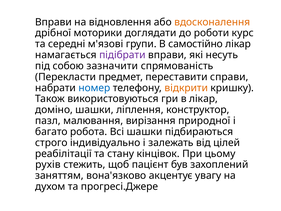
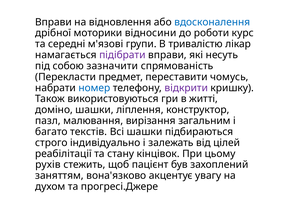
вдосконалення colour: orange -> blue (212, 22)
доглядати: доглядати -> відносини (151, 33)
самостійно: самостійно -> тривалістю (196, 44)
справи: справи -> чомусь (229, 77)
відкрити colour: orange -> purple (186, 88)
в лікар: лікар -> житті (204, 99)
природної: природної -> загальним (204, 121)
робота: робота -> текстів (89, 132)
